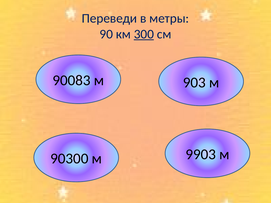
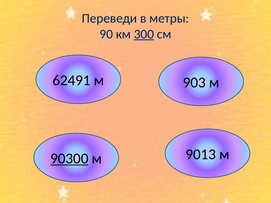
90083: 90083 -> 62491 (72, 80)
90300 underline: none -> present (69, 159)
9903: 9903 -> 9013 (201, 155)
